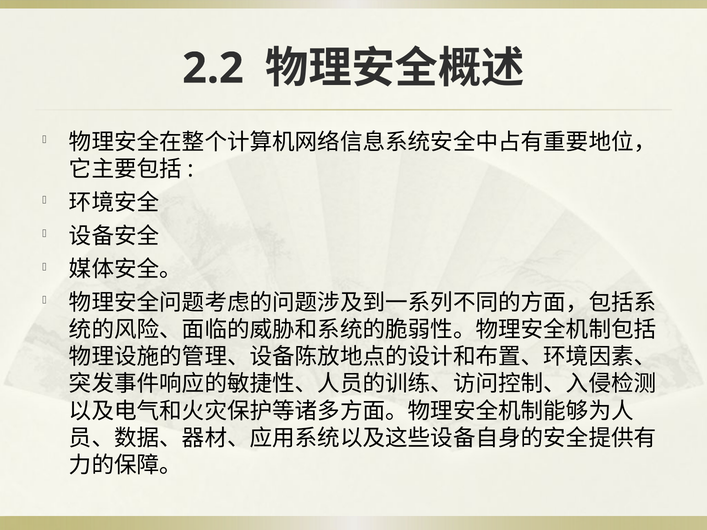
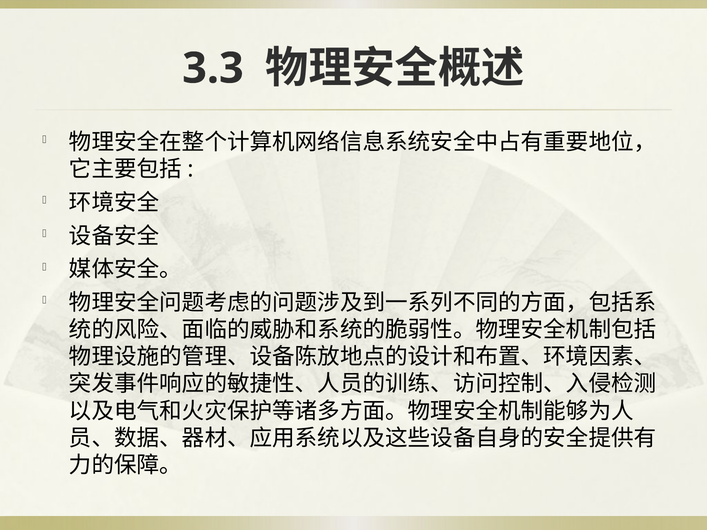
2.2: 2.2 -> 3.3 (213, 68)
